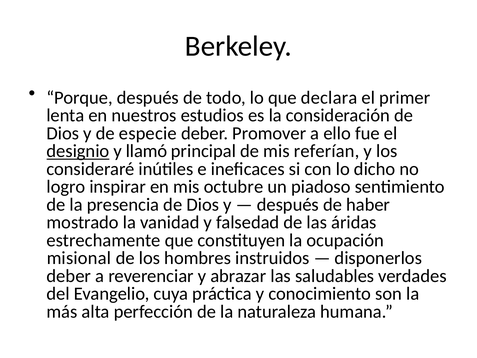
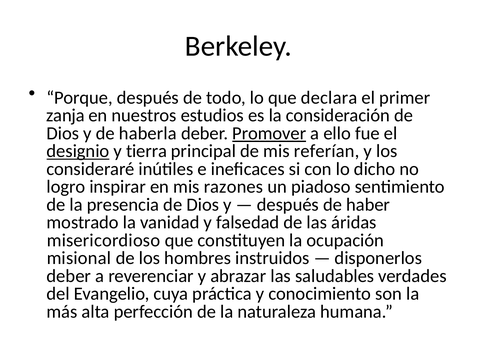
lenta: lenta -> zanja (65, 115)
especie: especie -> haberla (148, 133)
Promover underline: none -> present (269, 133)
llamó: llamó -> tierra (147, 151)
octubre: octubre -> razones (233, 187)
estrechamente: estrechamente -> misericordioso (103, 240)
